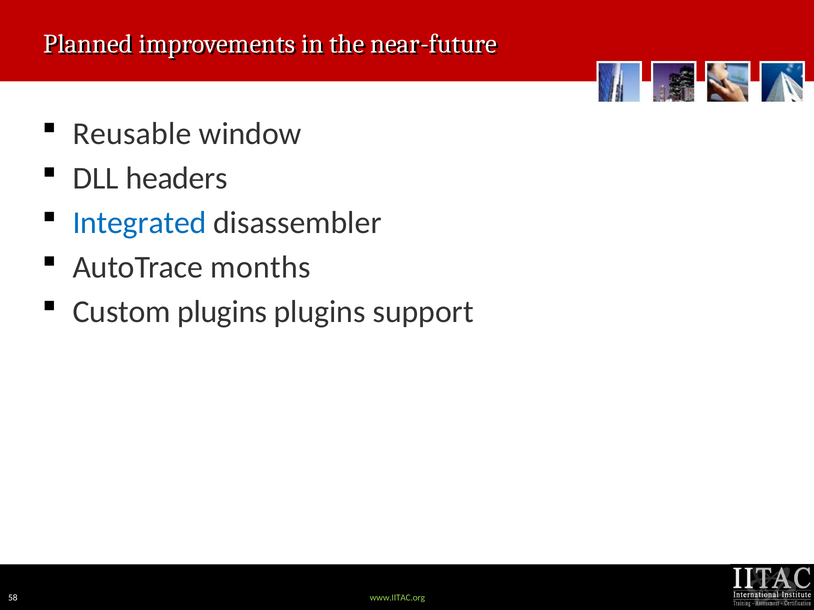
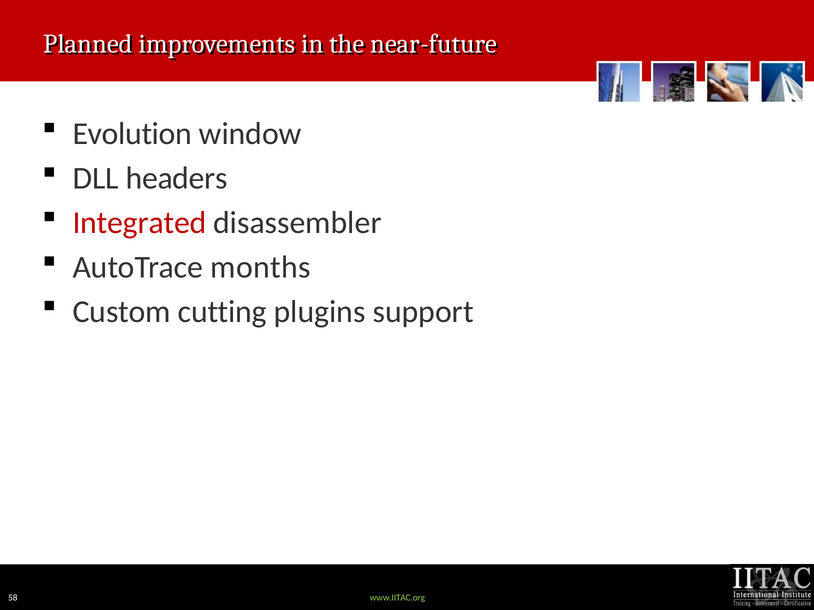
Reusable: Reusable -> Evolution (132, 134)
Integrated colour: blue -> red (139, 223)
Custom plugins: plugins -> cutting (222, 312)
